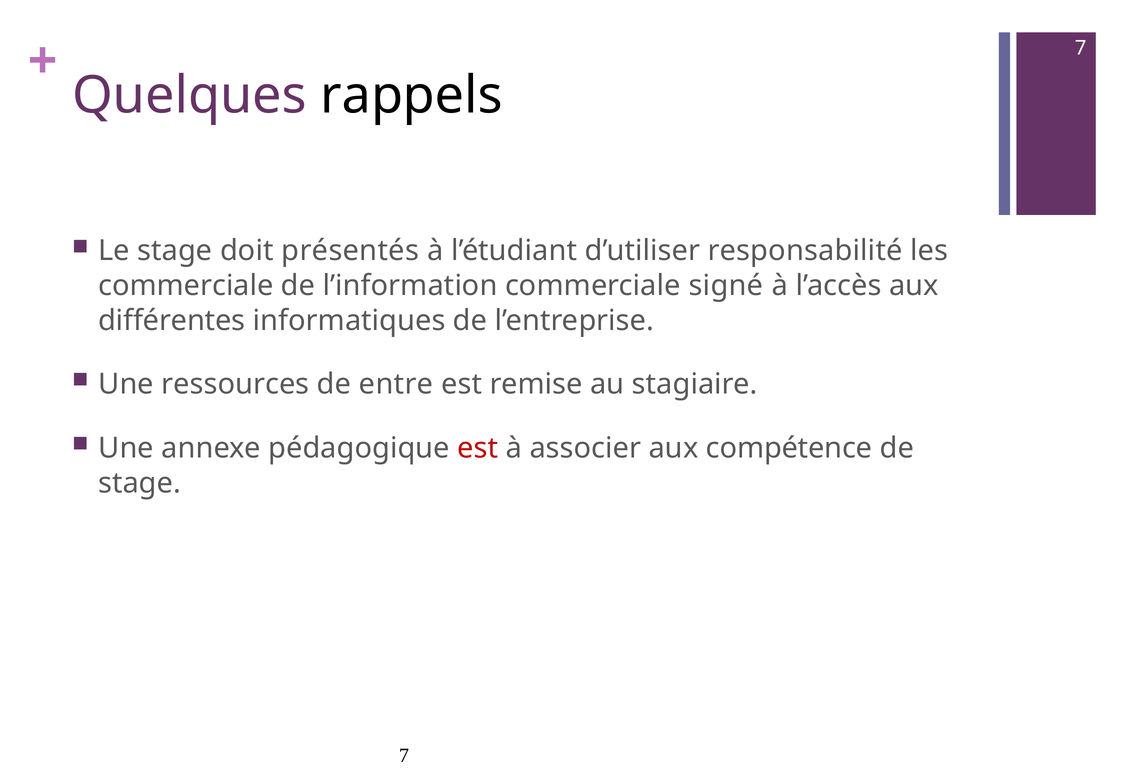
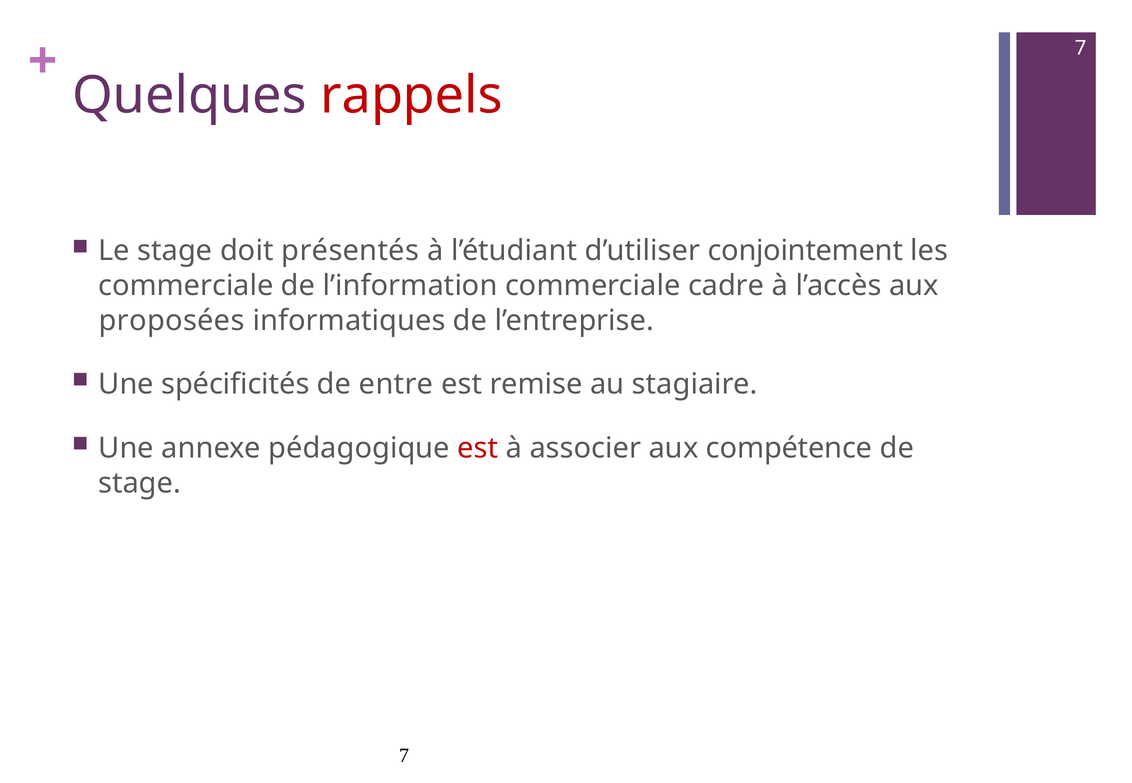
rappels colour: black -> red (412, 96)
responsabilité: responsabilité -> conjointement (805, 251)
signé: signé -> cadre (726, 286)
différentes: différentes -> proposées (172, 321)
ressources: ressources -> spécificités (235, 385)
